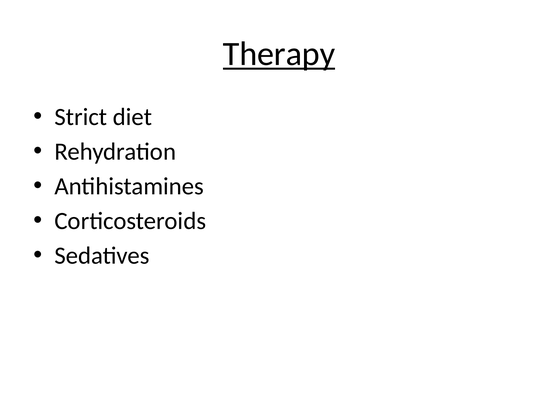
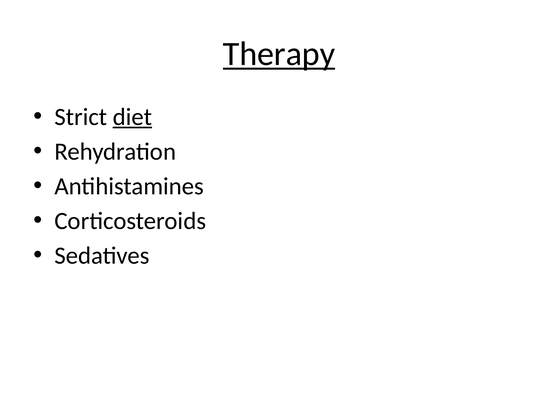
diet underline: none -> present (132, 117)
